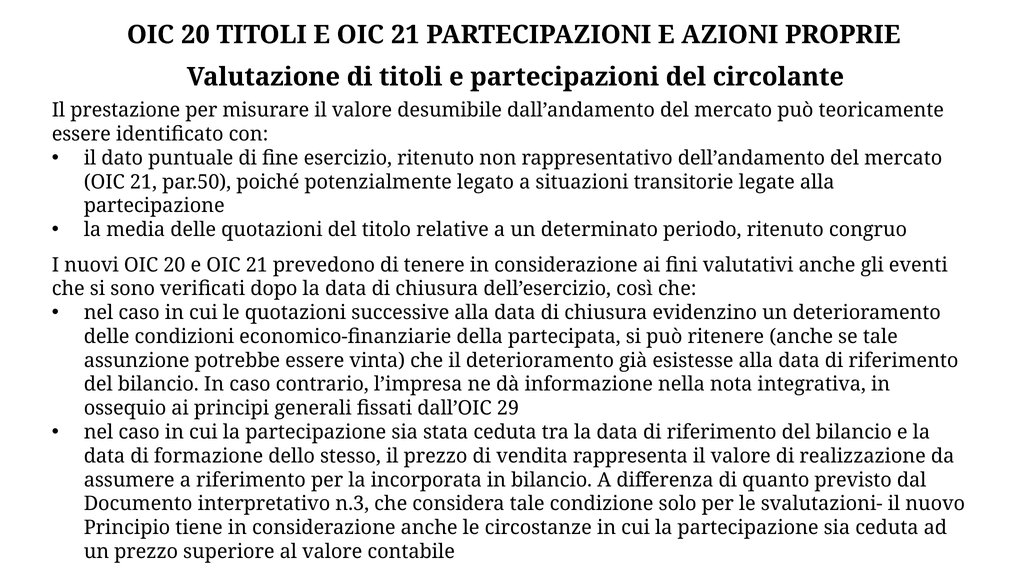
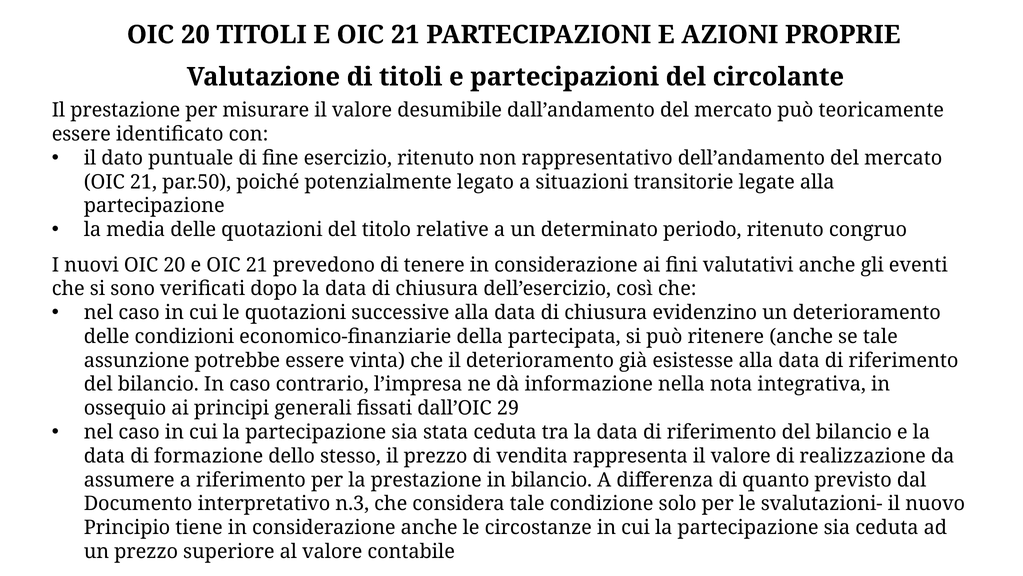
la incorporata: incorporata -> prestazione (426, 479)
